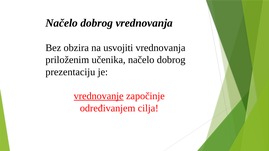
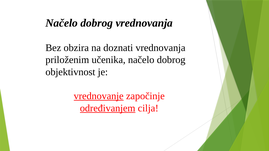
usvojiti: usvojiti -> doznati (118, 48)
prezentaciju: prezentaciju -> objektivnost (70, 72)
određivanjem underline: none -> present (108, 108)
